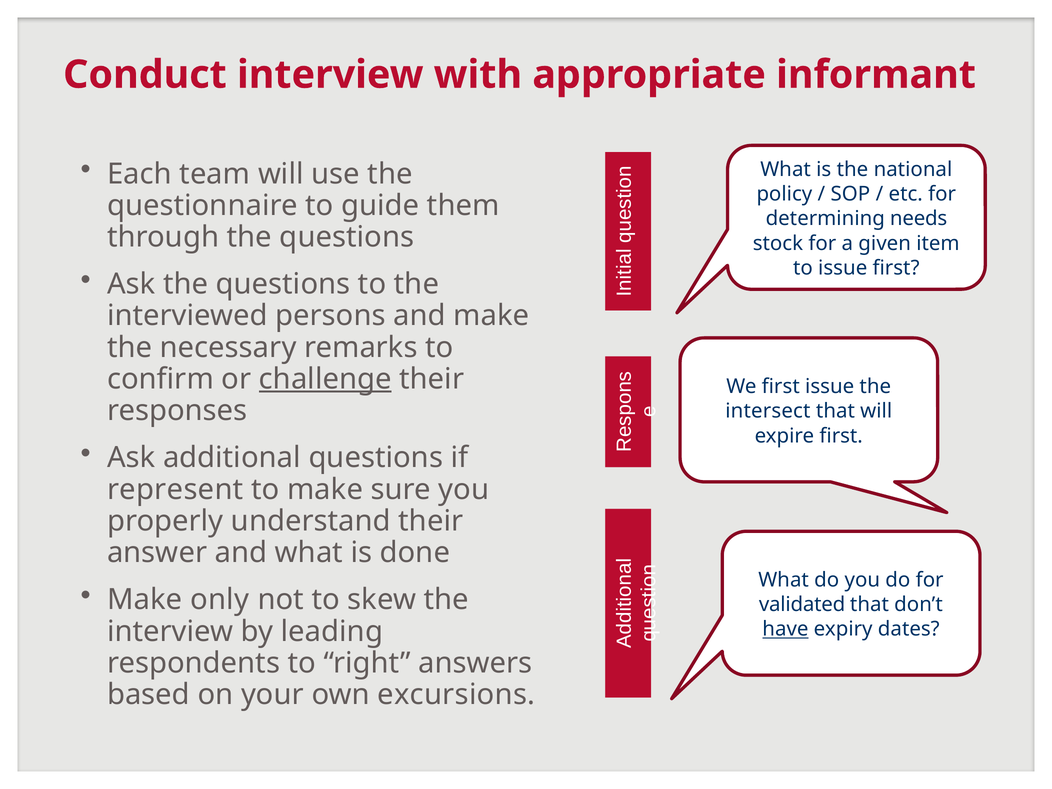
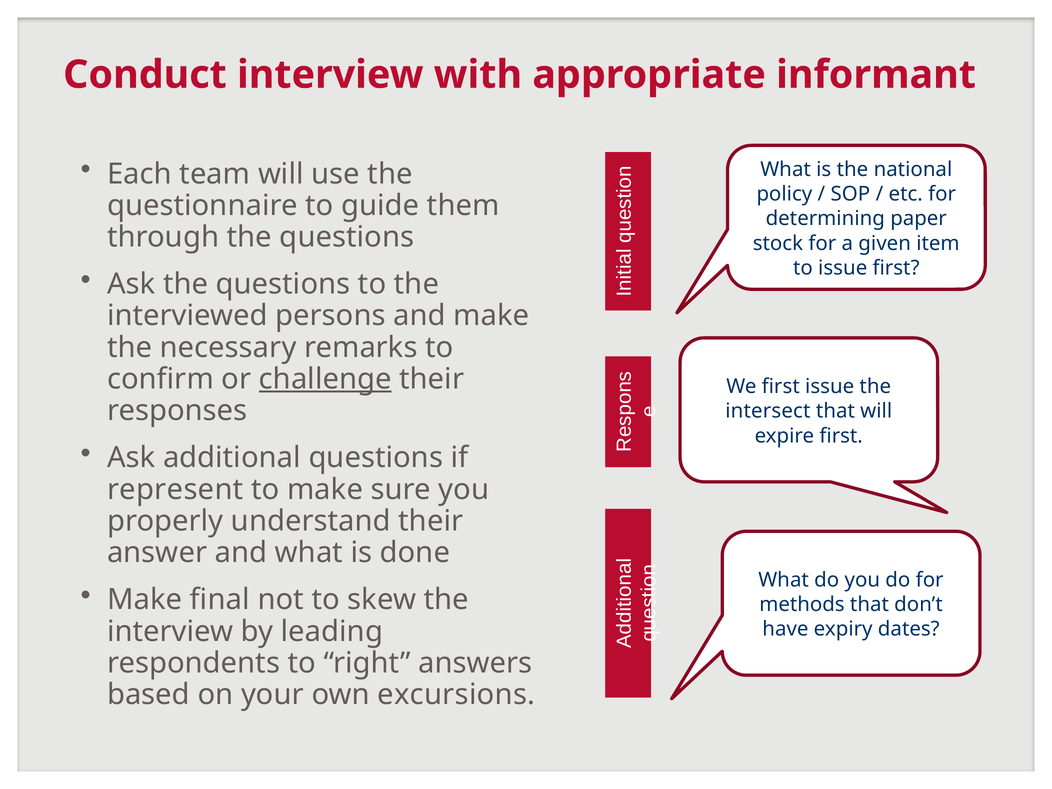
needs: needs -> paper (919, 219)
only: only -> final (220, 600)
validated: validated -> methods (802, 605)
have underline: present -> none (785, 629)
